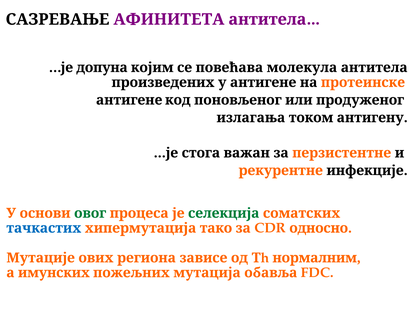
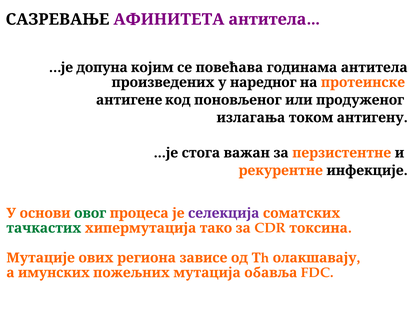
молекула: молекула -> годинама (302, 68)
антигене: антигене -> наредног (263, 83)
селекција colour: green -> purple (224, 214)
тачкастих colour: blue -> green (44, 228)
односно: односно -> токсина (321, 228)
нормалним: нормалним -> олакшавају (317, 258)
